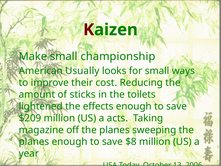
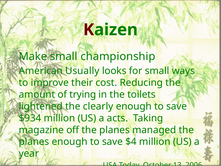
sticks: sticks -> trying (83, 94)
effects: effects -> clearly (98, 106)
$209: $209 -> $934 (30, 118)
sweeping: sweeping -> managed (154, 130)
$8: $8 -> $4 (131, 142)
